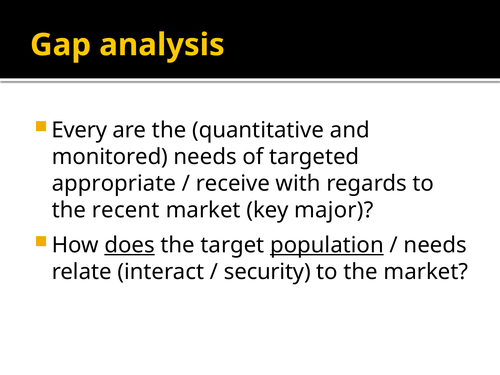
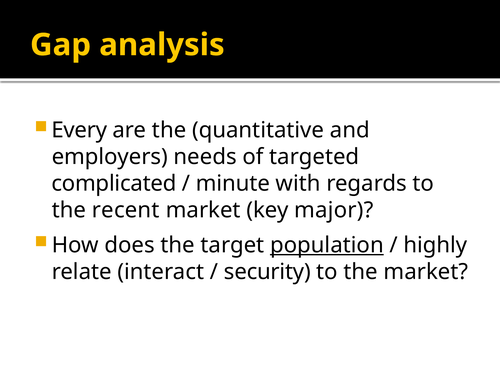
monitored: monitored -> employers (110, 157)
appropriate: appropriate -> complicated (114, 184)
receive: receive -> minute (233, 184)
does underline: present -> none (130, 245)
needs: needs -> highly (435, 245)
